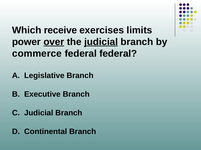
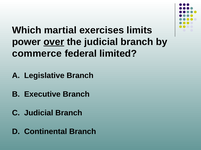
receive: receive -> martial (60, 30)
judicial underline: present -> none (101, 42)
federal federal: federal -> limited (118, 54)
